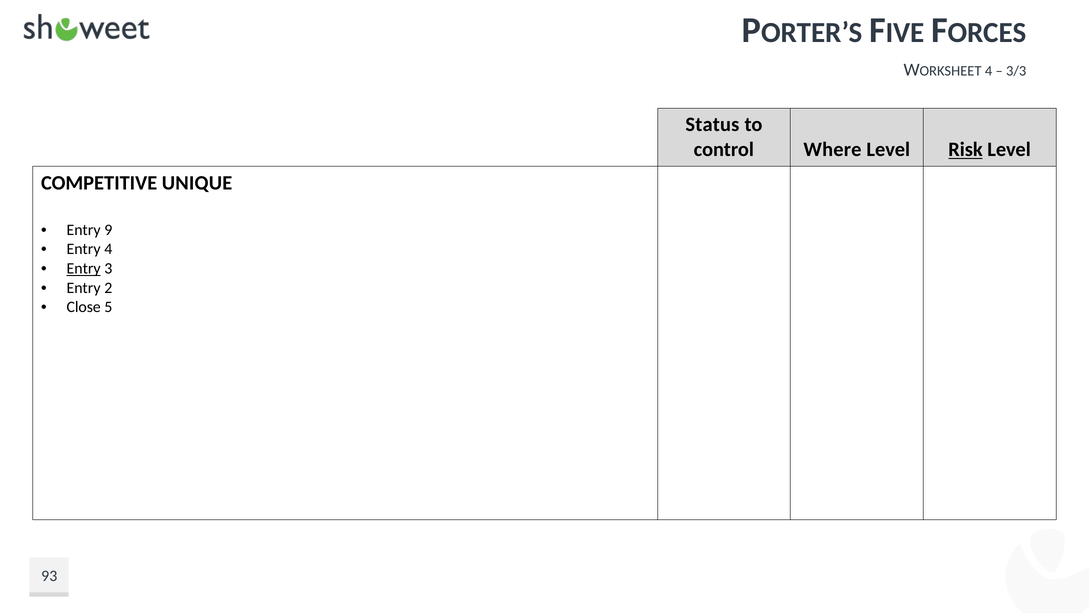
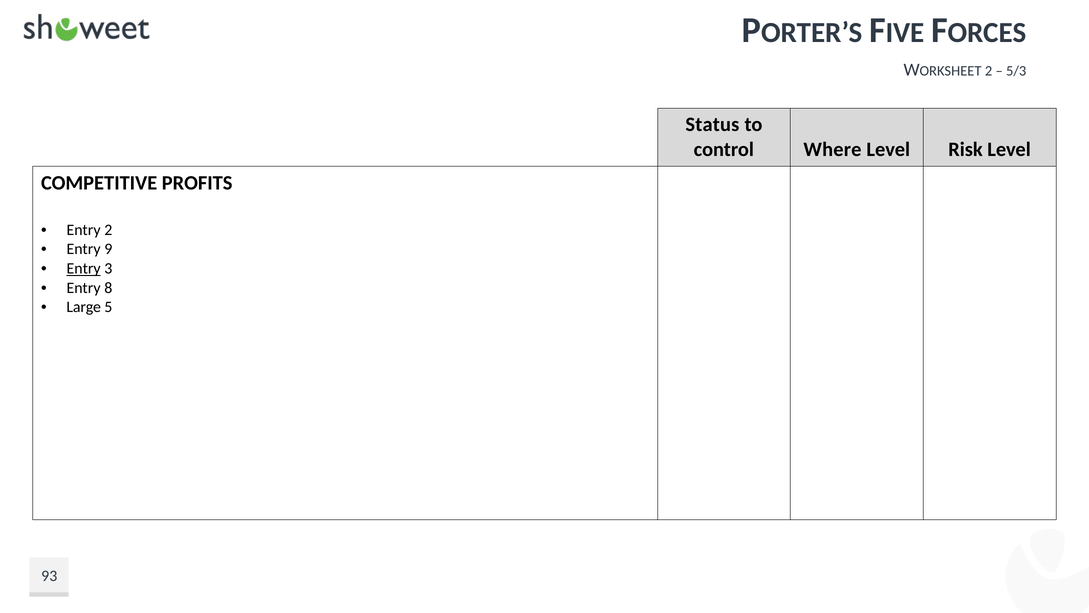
4: 4 -> 2 (989, 71)
3/3: 3/3 -> 5/3 (1016, 71)
Risk underline: present -> none (966, 150)
UNIQUE: UNIQUE -> PROFITS (197, 183)
Entry 9: 9 -> 2 (108, 230)
Entry 4: 4 -> 9 (108, 249)
2: 2 -> 8 (108, 288)
Close: Close -> Large (84, 307)
